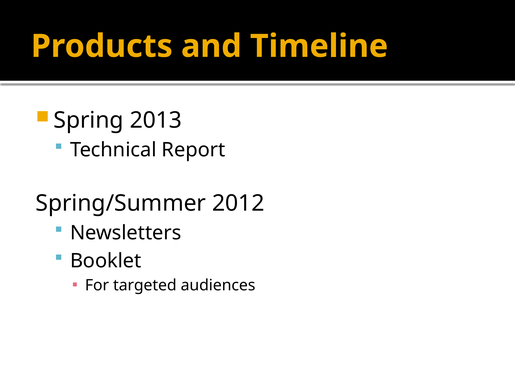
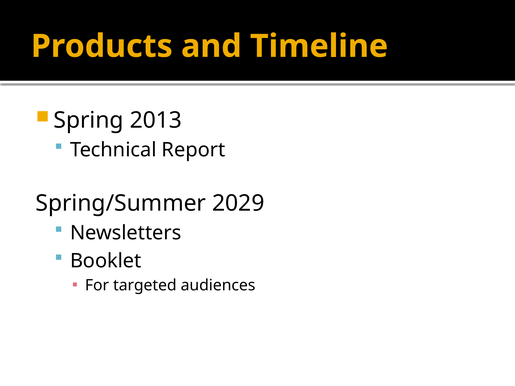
2012: 2012 -> 2029 (238, 203)
